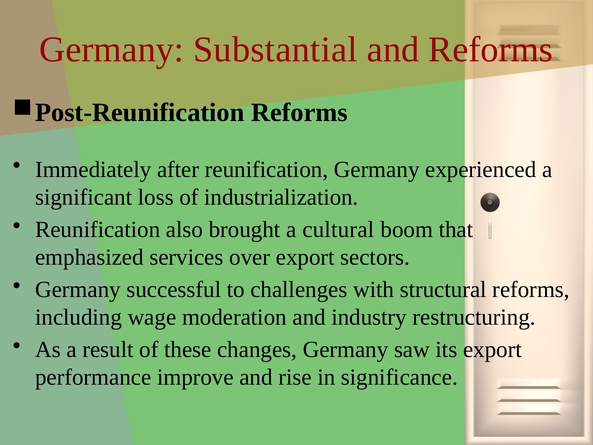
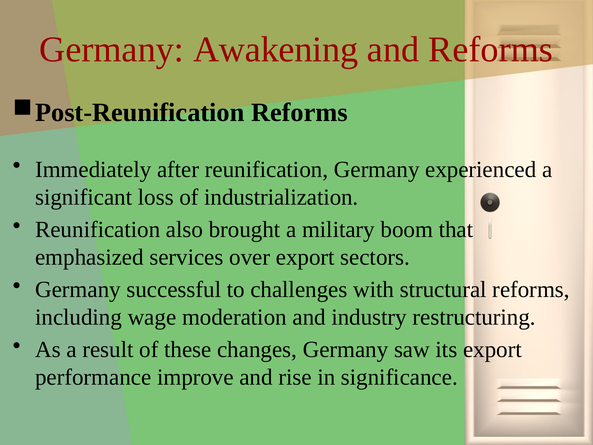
Substantial: Substantial -> Awakening (276, 49)
cultural: cultural -> military (338, 229)
